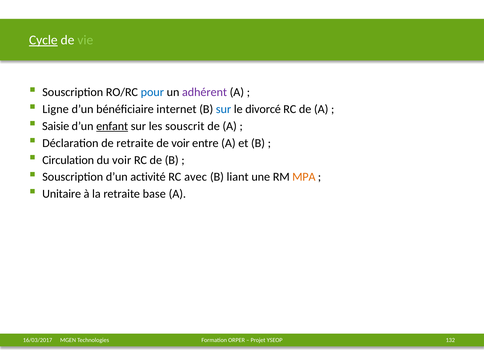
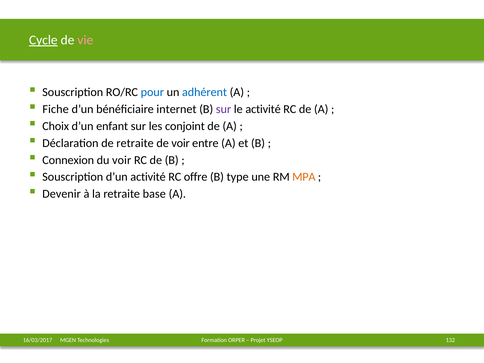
vie colour: light green -> pink (85, 40)
adhérent colour: purple -> blue (205, 92)
Ligne: Ligne -> Fiche (56, 109)
sur colour: blue -> purple (224, 109)
le divorcé: divorcé -> activité (263, 109)
Saisie: Saisie -> Choix (56, 126)
enfant underline: present -> none (112, 126)
souscrit: souscrit -> conjoint (185, 126)
Circulation: Circulation -> Connexion (68, 160)
avec: avec -> offre (196, 177)
liant: liant -> type (238, 177)
Unitaire: Unitaire -> Devenir (62, 194)
